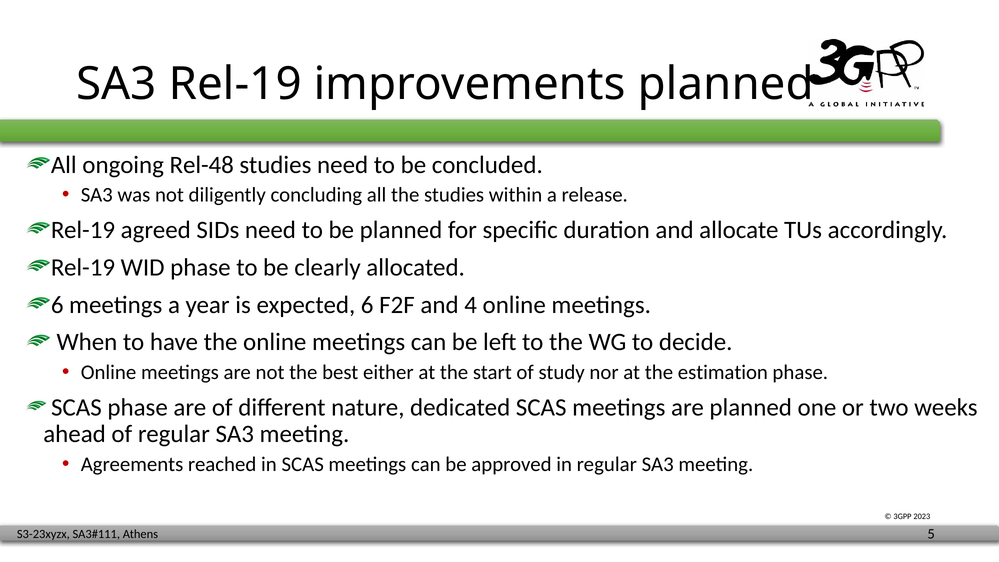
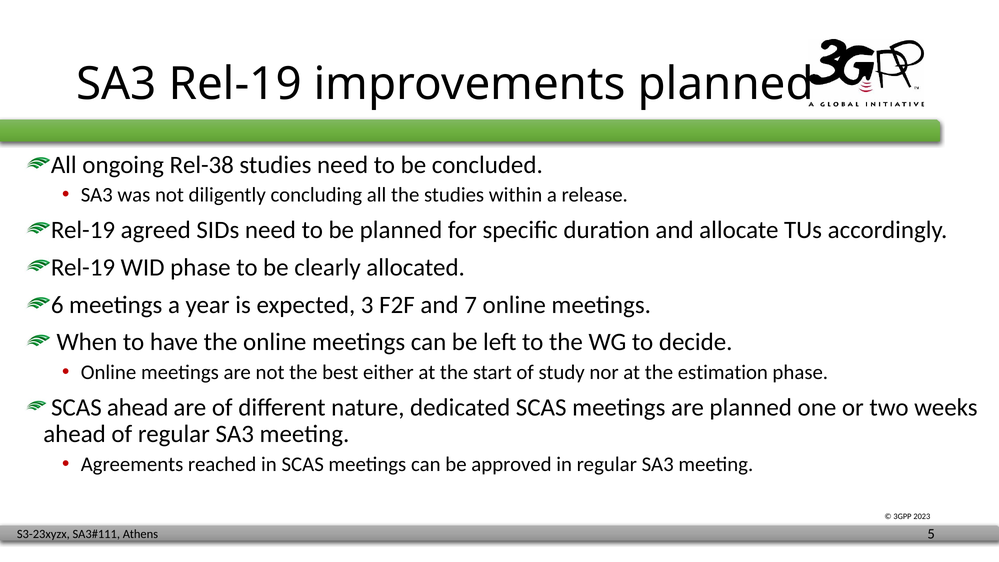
Rel-48: Rel-48 -> Rel-38 (202, 165)
expected 6: 6 -> 3 (367, 305)
4: 4 -> 7 (471, 305)
SCAS phase: phase -> ahead (138, 407)
